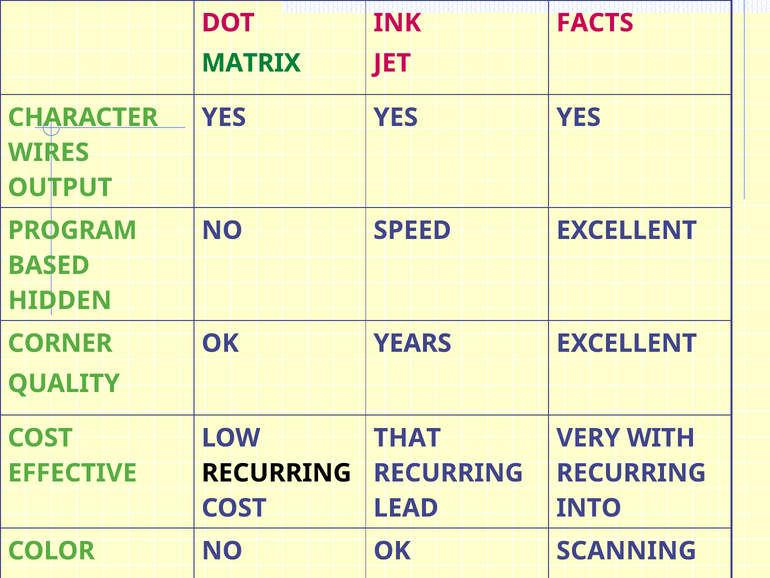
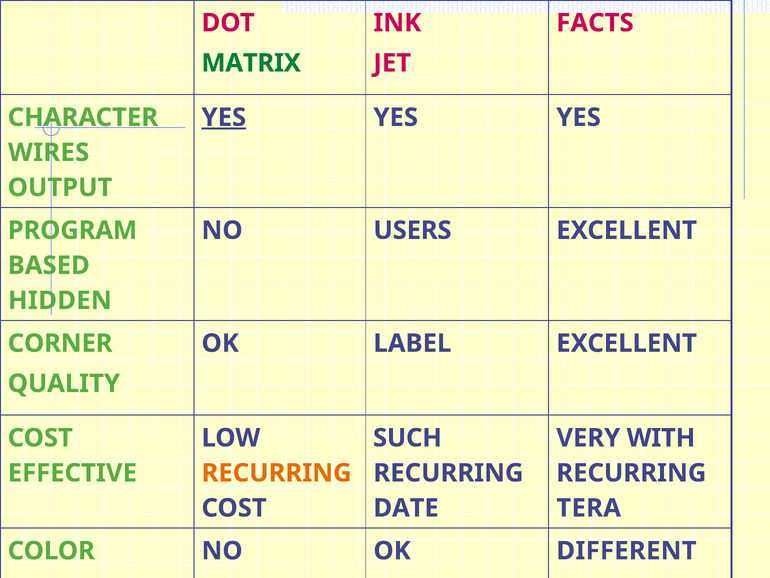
YES underline: none -> present (224, 117)
SPEED: SPEED -> USERS (412, 230)
YEARS: YEARS -> LABEL (412, 343)
THAT: THAT -> SUCH (407, 438)
RECURRING colour: black -> orange (277, 473)
LEAD: LEAD -> DATE (406, 508)
INTO: INTO -> TERA (589, 508)
SCANNING: SCANNING -> DIFFERENT (626, 550)
